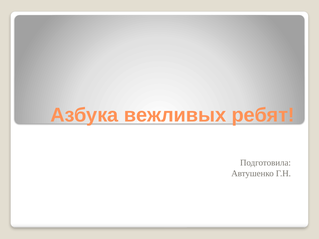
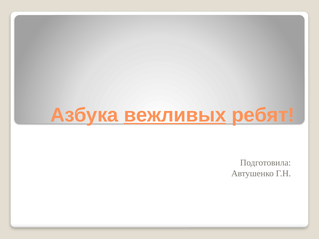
вежливых underline: none -> present (175, 115)
